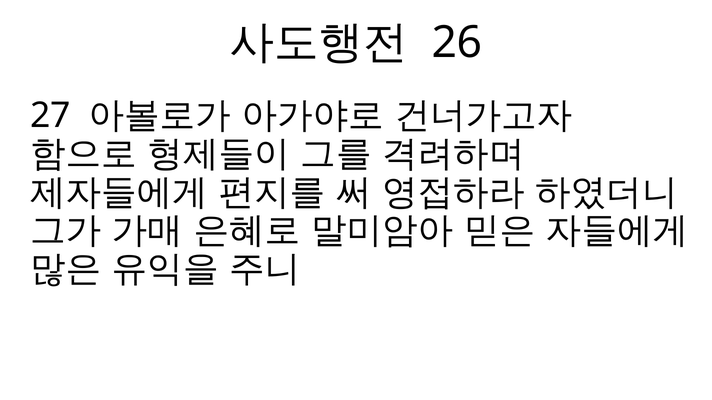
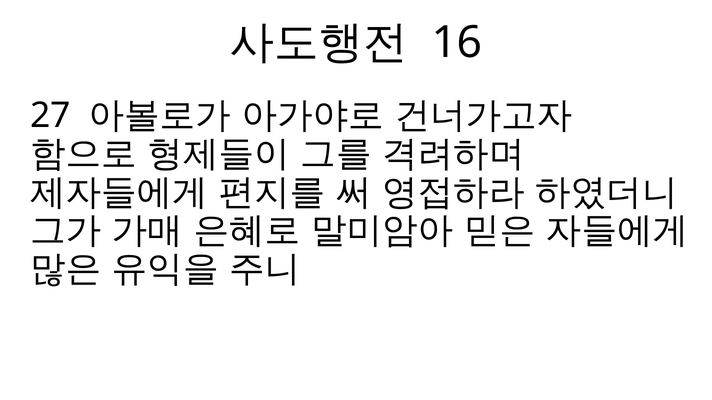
26: 26 -> 16 (457, 43)
